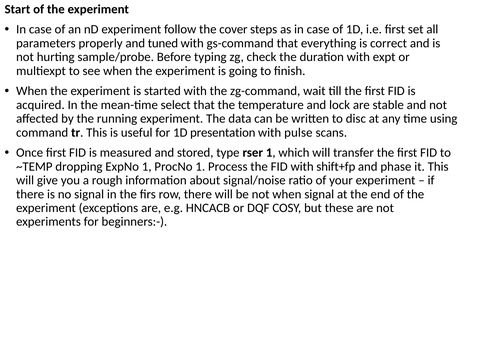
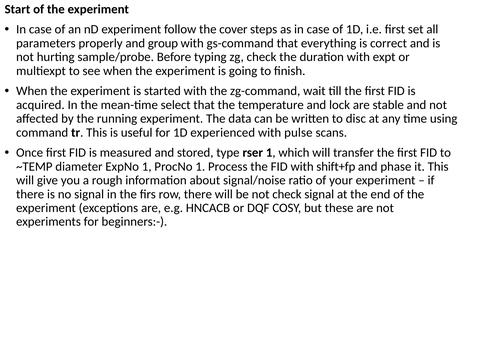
tuned: tuned -> group (163, 43)
presentation: presentation -> experienced (223, 133)
dropping: dropping -> diameter (79, 167)
not when: when -> check (287, 194)
